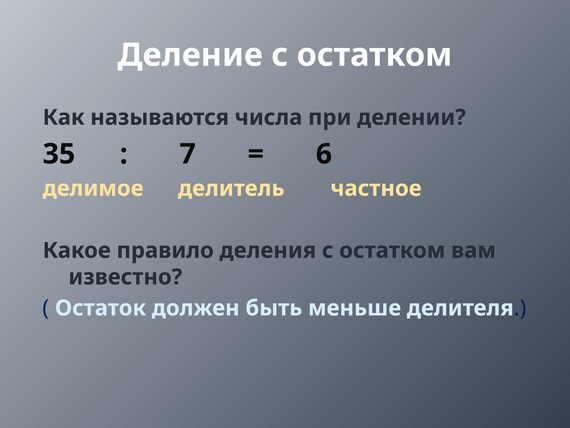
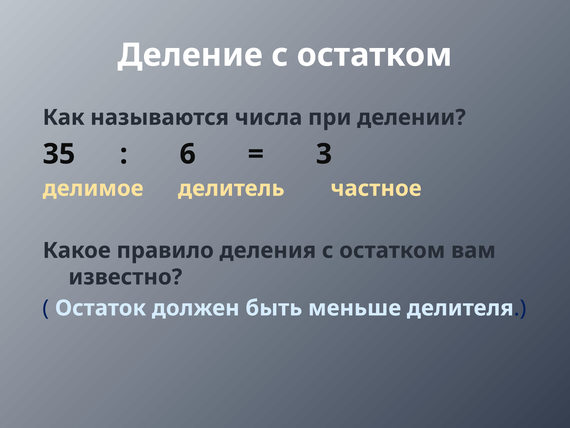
7: 7 -> 6 (188, 154)
6: 6 -> 3 (324, 154)
